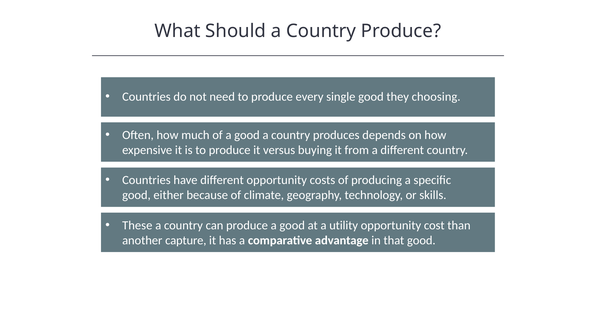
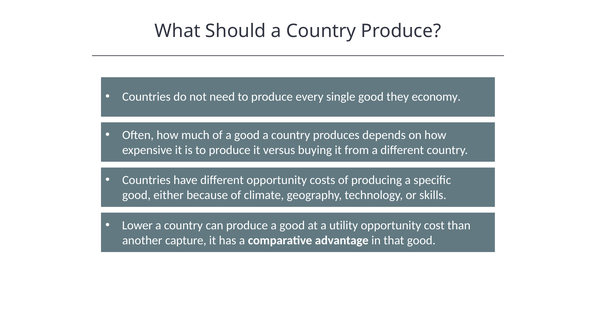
choosing: choosing -> economy (436, 97)
These: These -> Lower (137, 226)
